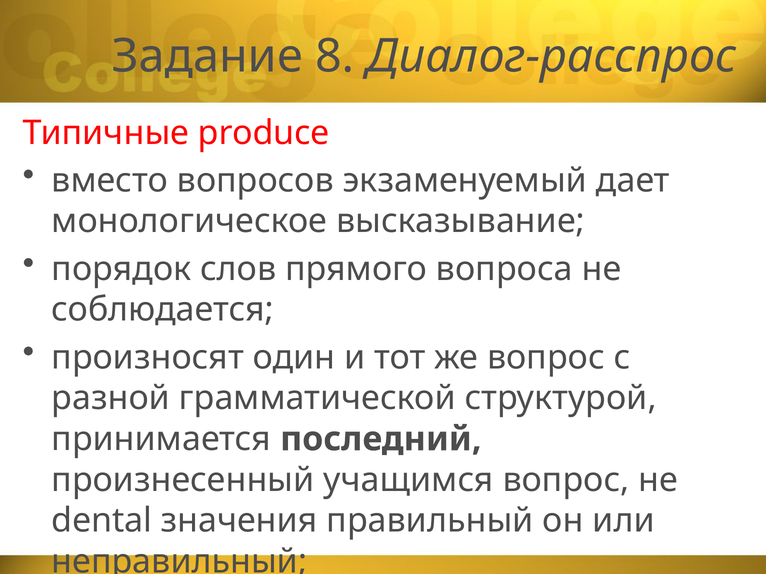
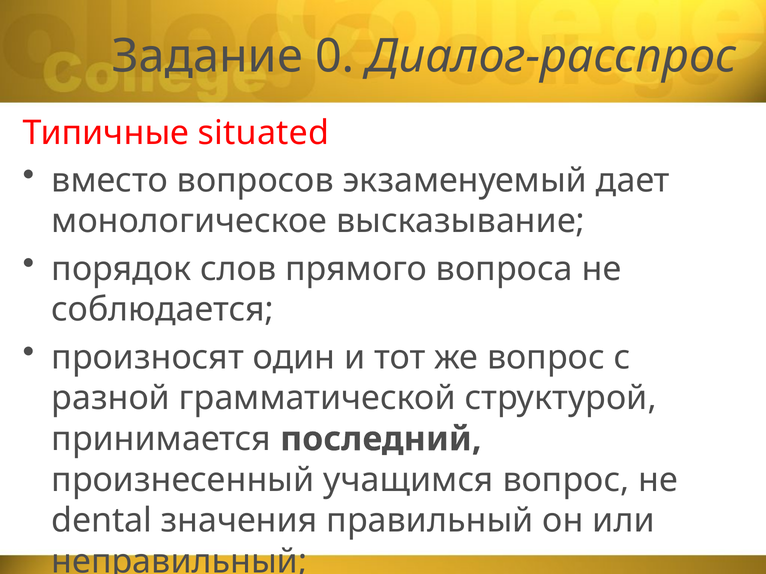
8: 8 -> 0 (335, 56)
produce: produce -> situated (264, 133)
